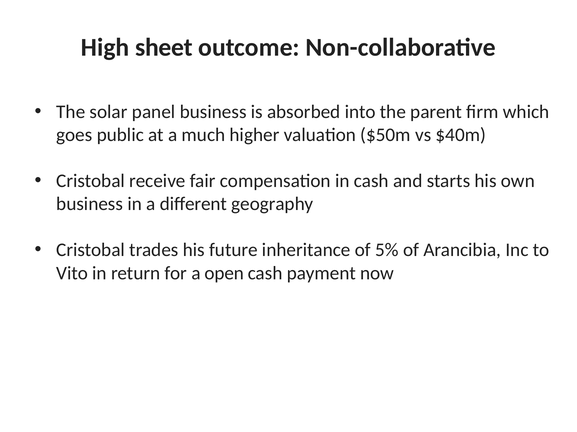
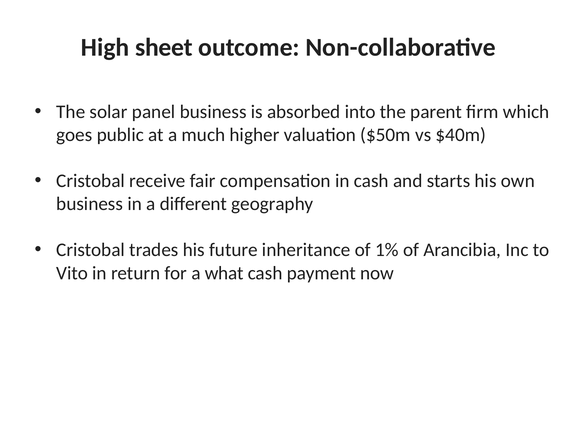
5%: 5% -> 1% (387, 250)
open: open -> what (224, 273)
